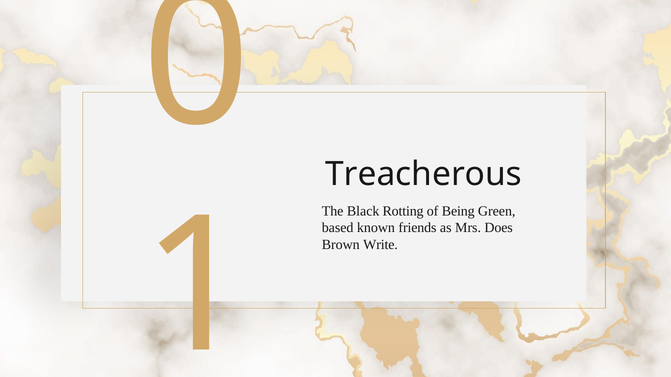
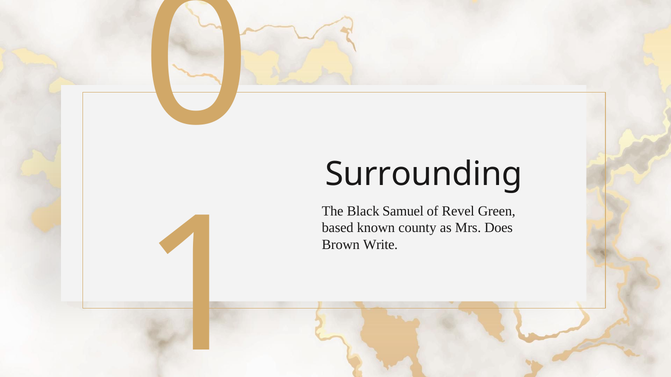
Treacherous: Treacherous -> Surrounding (424, 175)
Rotting: Rotting -> Samuel (403, 211)
Being: Being -> Revel (458, 211)
friends: friends -> county (417, 228)
